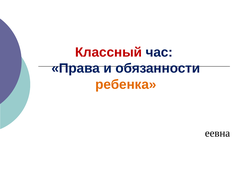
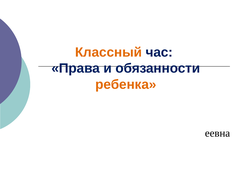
Классный colour: red -> orange (108, 52)
